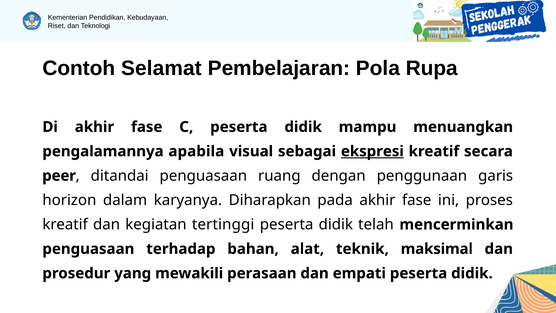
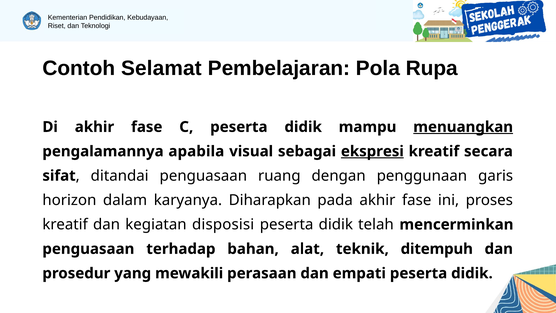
menuangkan underline: none -> present (463, 127)
peer: peer -> sifat (59, 176)
tertinggi: tertinggi -> disposisi (223, 224)
maksimal: maksimal -> ditempuh (437, 249)
